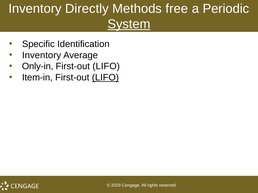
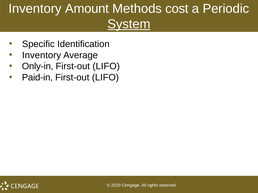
Directly: Directly -> Amount (87, 9)
Methods free: free -> cost (177, 9)
Item-in: Item-in -> Paid-in (37, 78)
LIFO underline: present -> none (105, 78)
